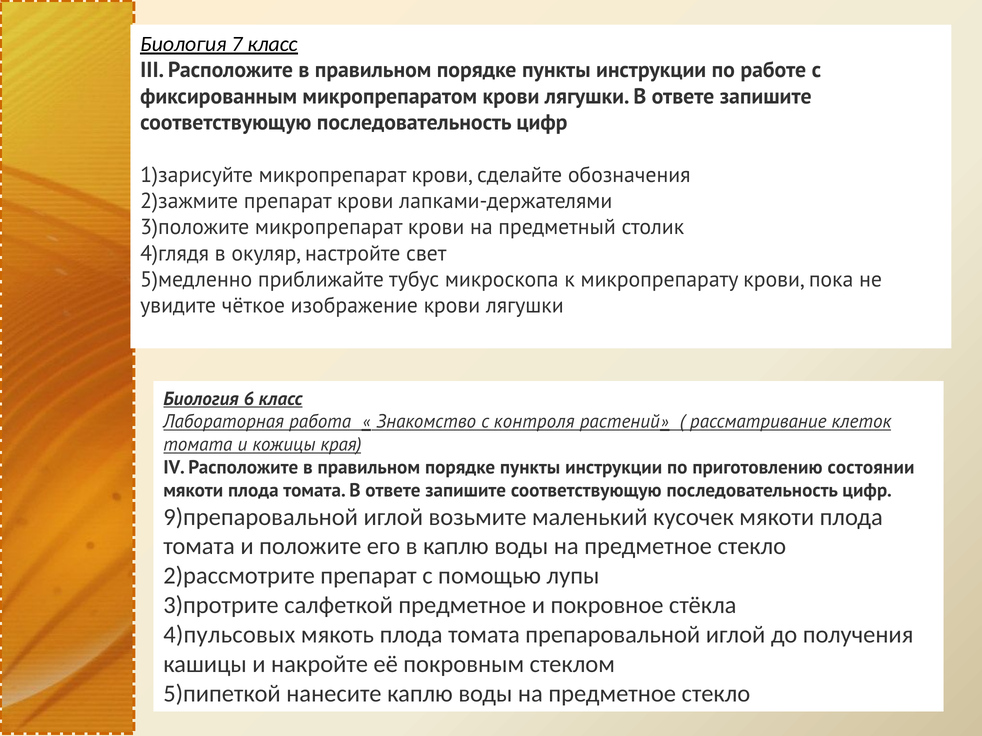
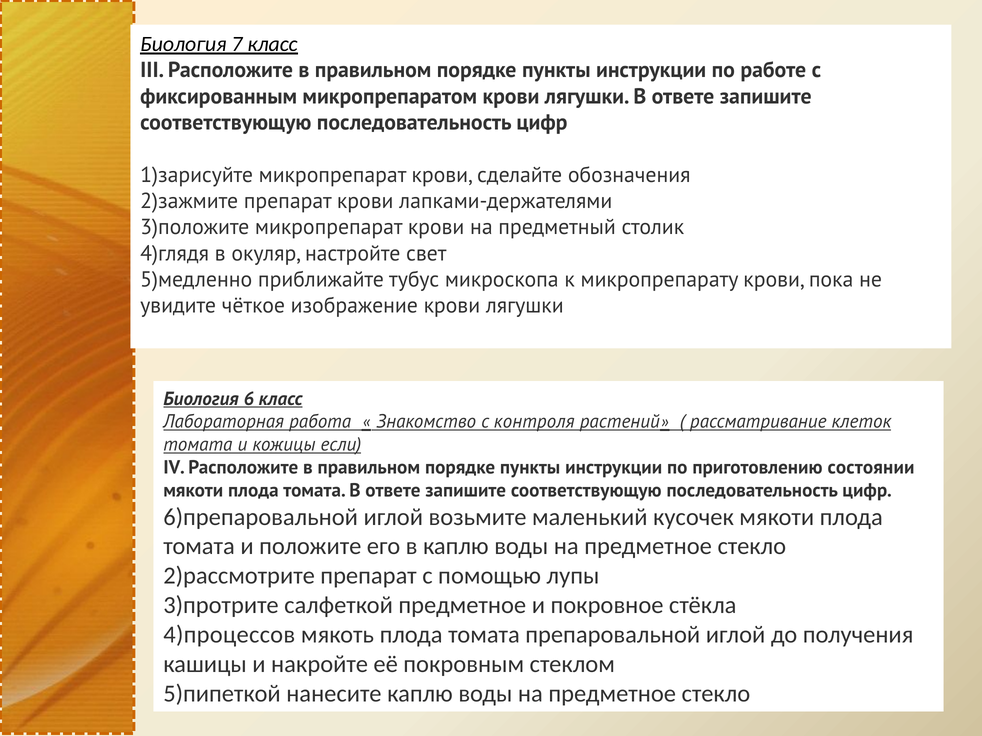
края: края -> если (341, 445)
9)препаровальной: 9)препаровальной -> 6)препаровальной (261, 517)
4)пульсовых: 4)пульсовых -> 4)процессов (229, 635)
